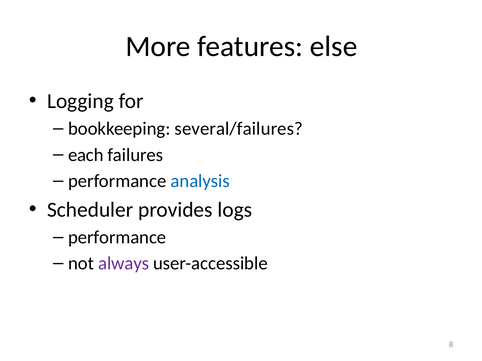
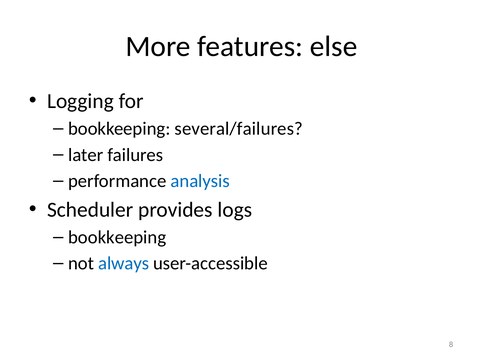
each: each -> later (86, 155)
performance: performance -> bookkeeping (117, 238)
always colour: purple -> blue (124, 264)
